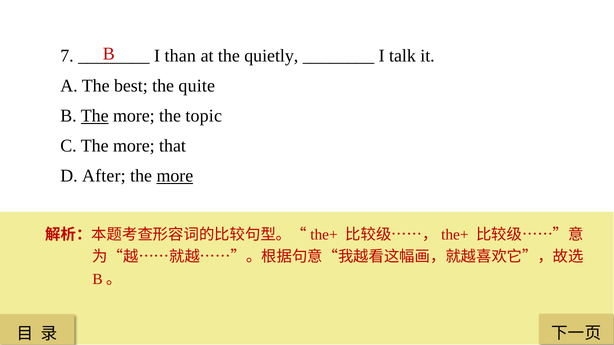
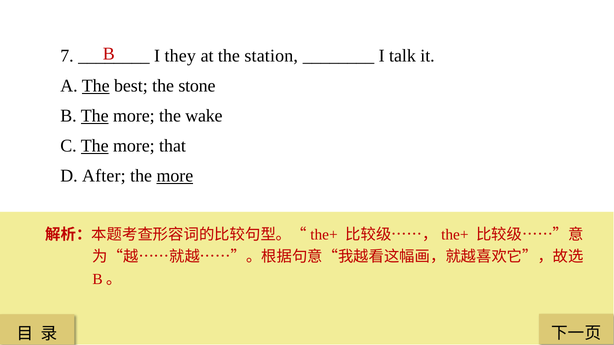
than: than -> they (180, 56)
quietly: quietly -> station (271, 56)
The underline: none -> present (96, 86)
quite: quite -> stone (197, 86)
topic: topic -> wake (204, 116)
The underline: none -> present (95, 146)
